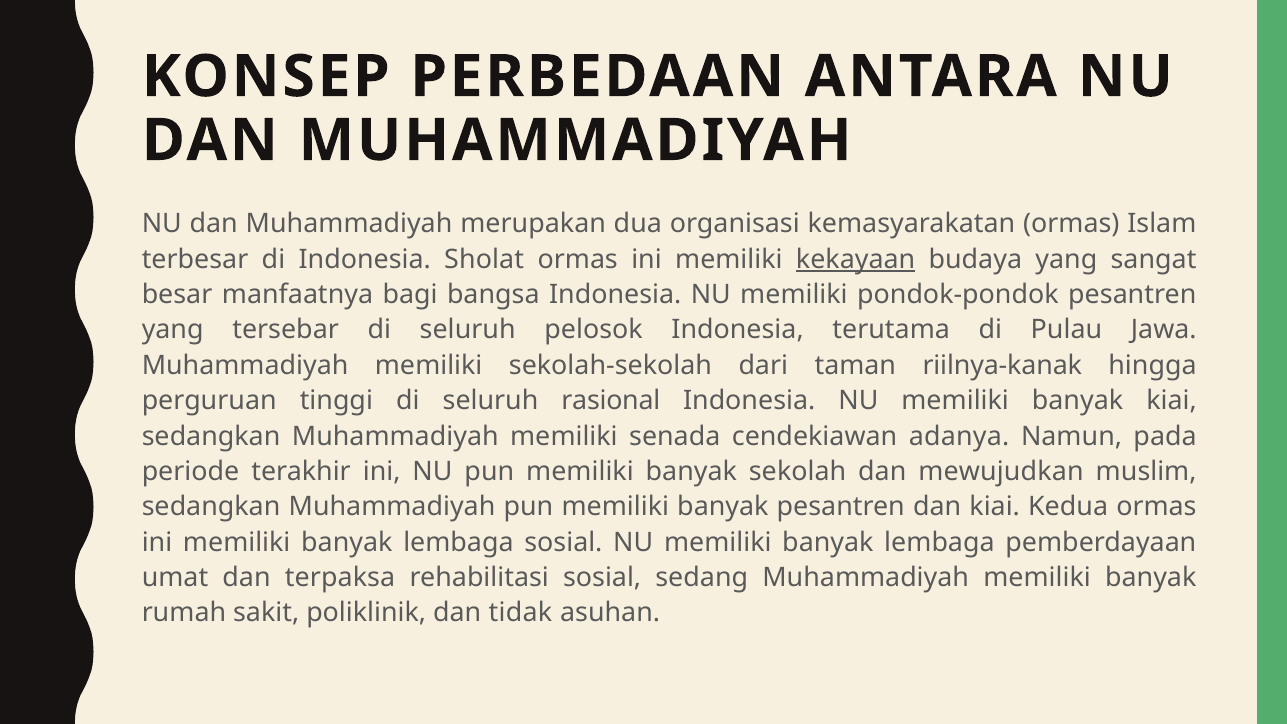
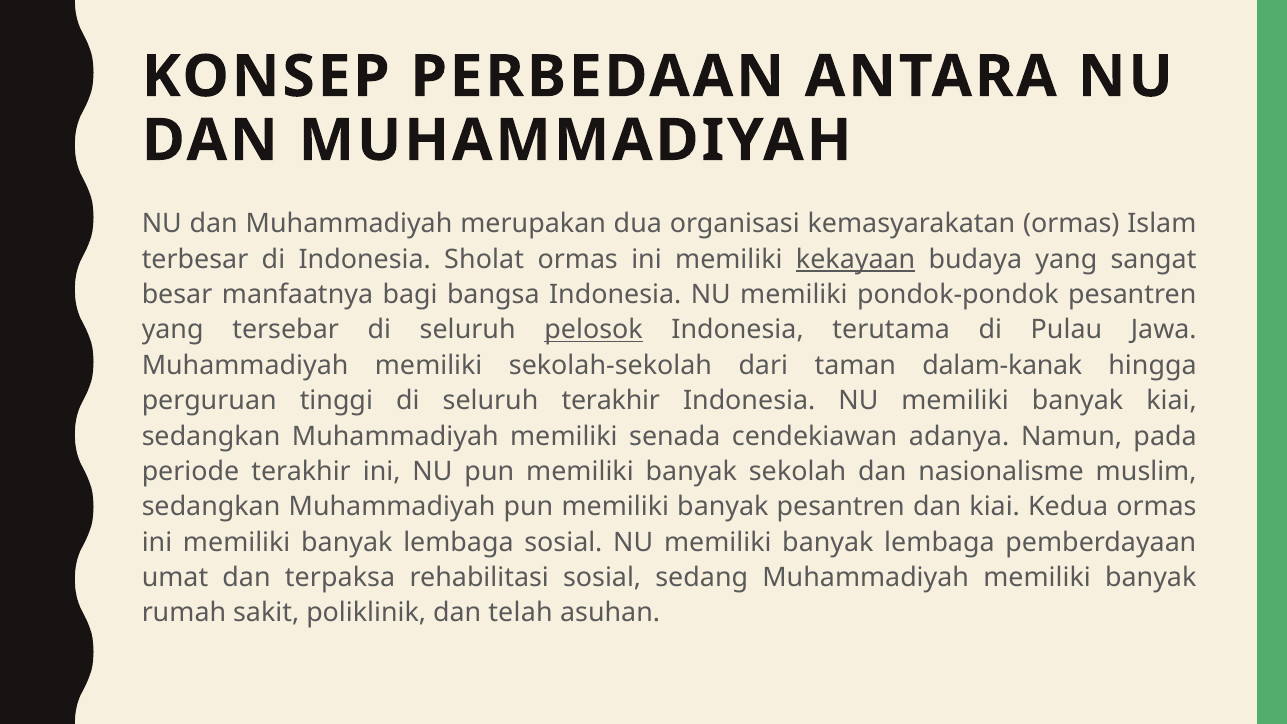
pelosok underline: none -> present (594, 330)
riilnya-kanak: riilnya-kanak -> dalam-kanak (1002, 365)
seluruh rasional: rasional -> terakhir (611, 401)
mewujudkan: mewujudkan -> nasionalisme (1001, 472)
tidak: tidak -> telah (521, 613)
